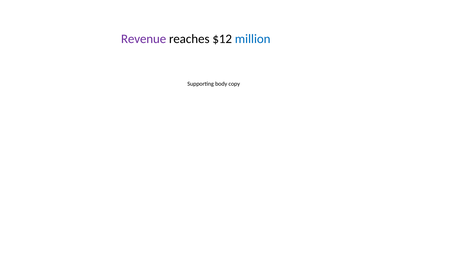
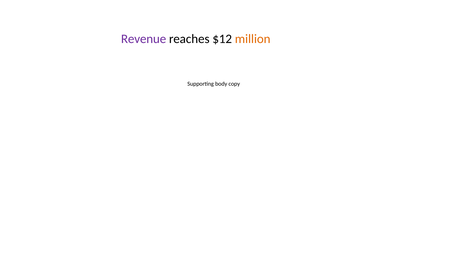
million colour: blue -> orange (253, 39)
